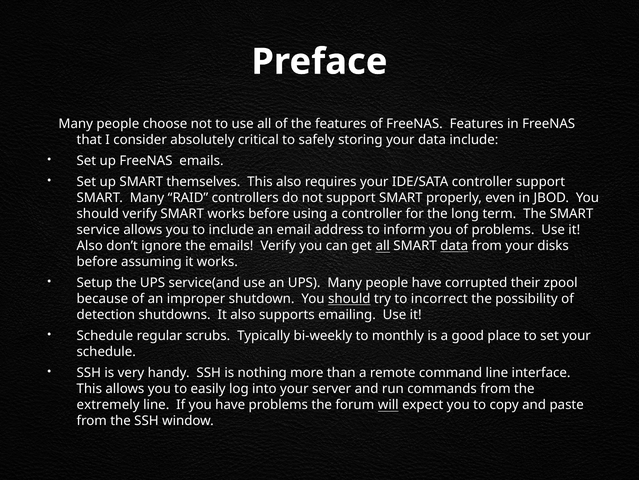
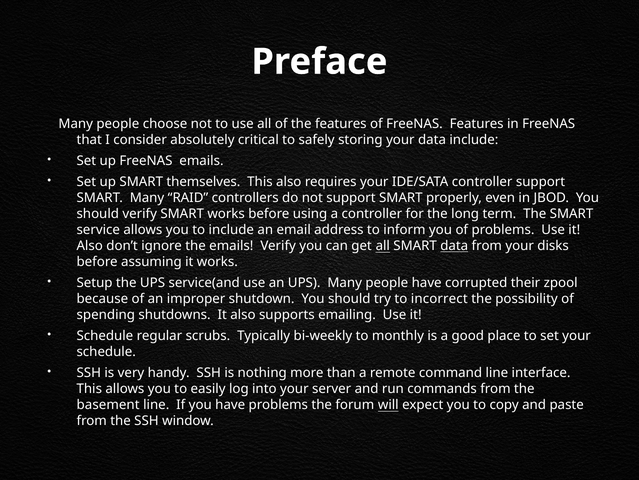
should underline: present -> none (349, 299)
detection: detection -> spending (106, 315)
extremely: extremely -> basement (108, 404)
